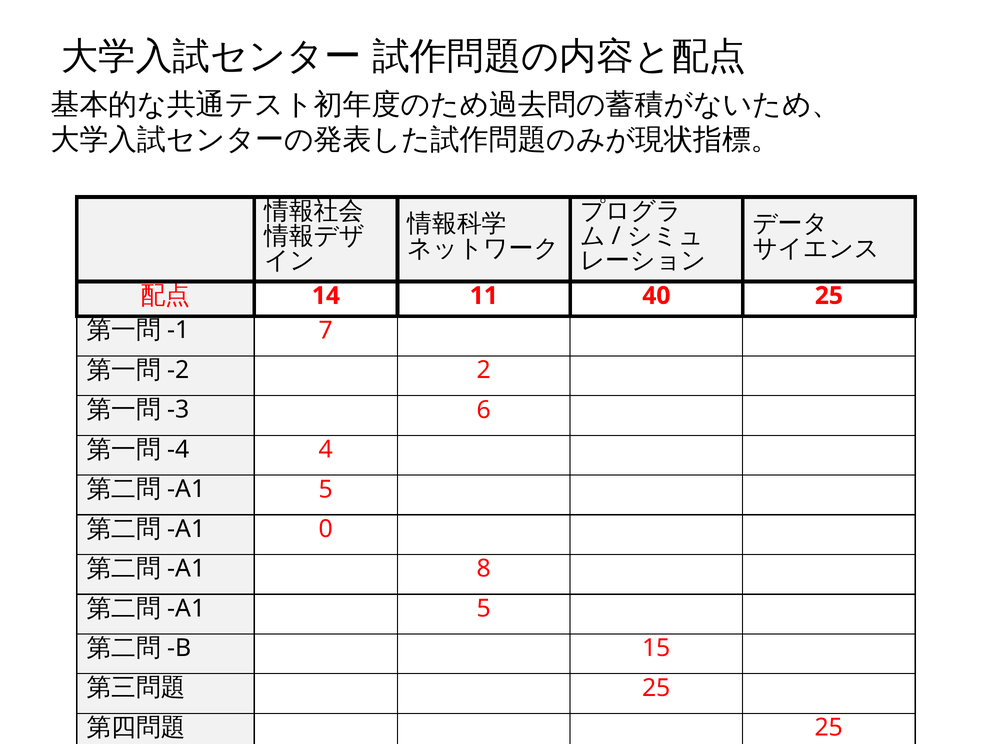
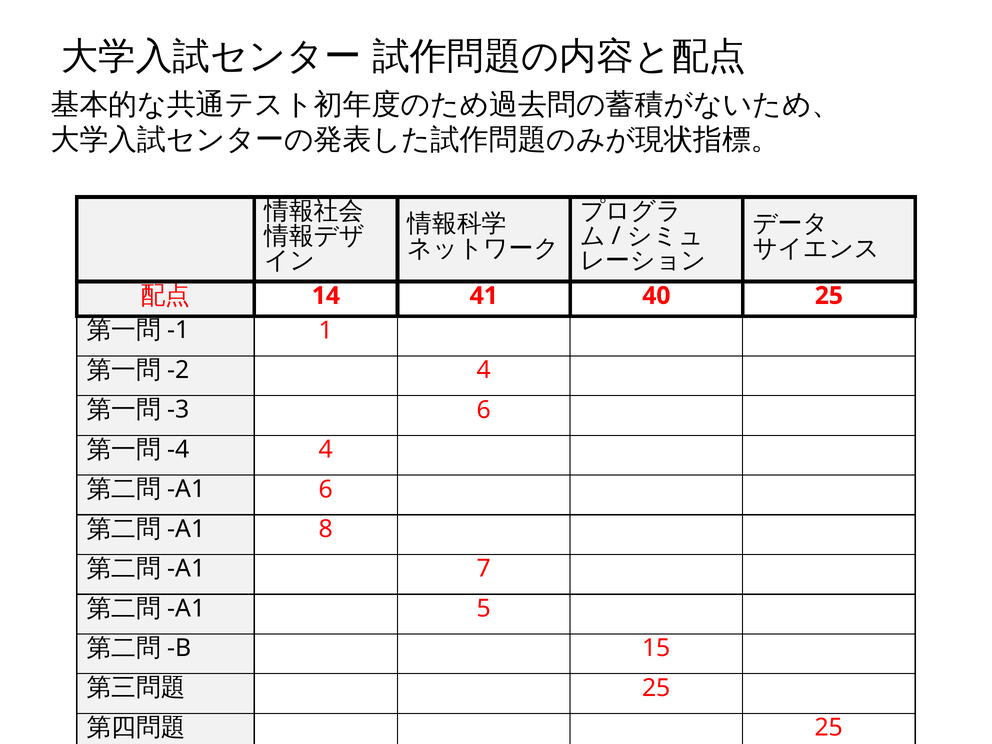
11: 11 -> 41 (484, 296)
7: 7 -> 1 (326, 330)
2: 2 -> 4 (484, 370)
5: 5 -> 6 (326, 489)
0: 0 -> 8 (326, 529)
8: 8 -> 7 (484, 569)
